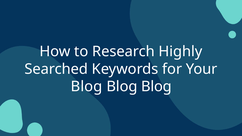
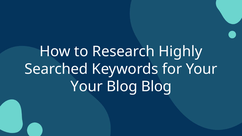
Blog: Blog -> Your (87, 87)
